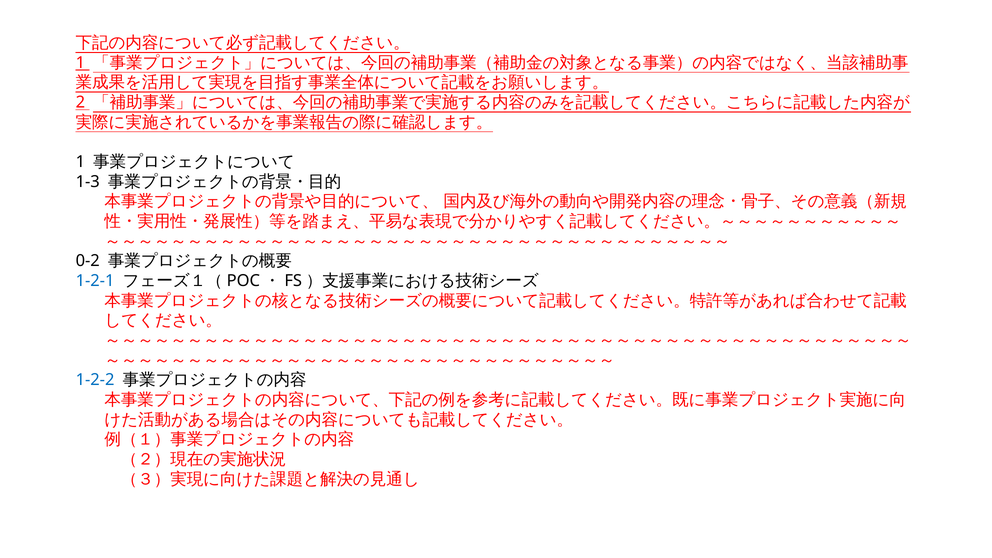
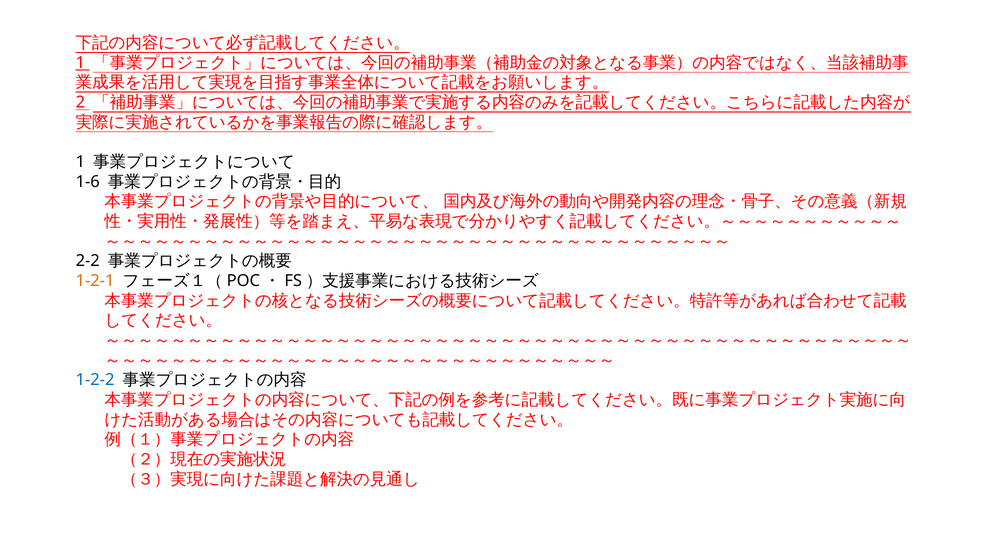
1-3: 1-3 -> 1-6 (88, 182)
0-2: 0-2 -> 2-2 (88, 261)
1-2-1 colour: blue -> orange (95, 281)
